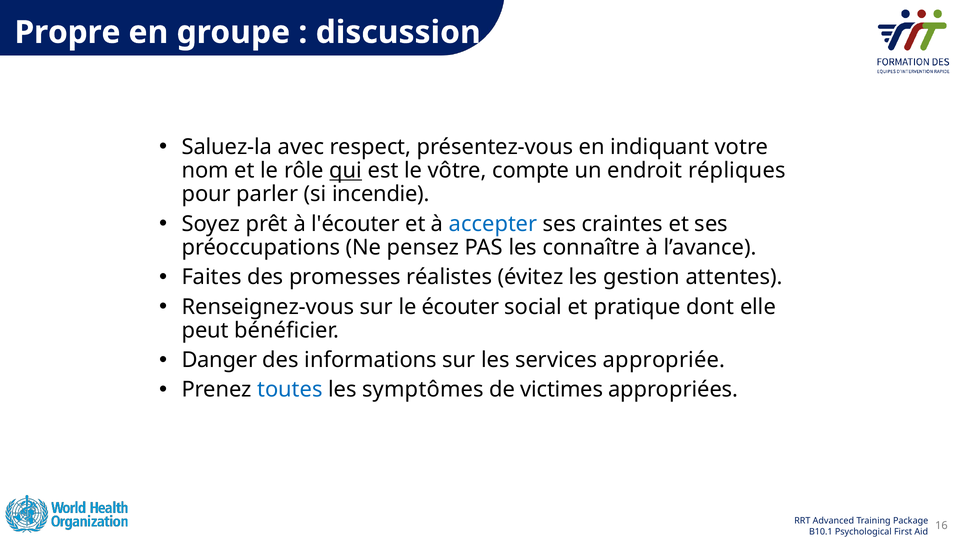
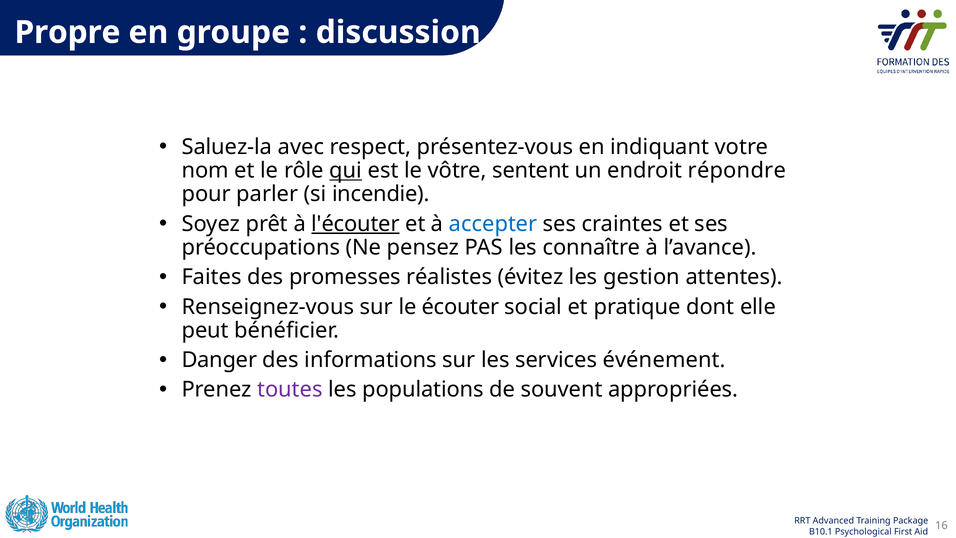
compte: compte -> sentent (531, 170)
répliques: répliques -> répondre (737, 170)
l'écouter underline: none -> present (356, 224)
appropriée: appropriée -> événement (664, 360)
toutes colour: blue -> purple (290, 390)
symptômes: symptômes -> populations (423, 390)
victimes: victimes -> souvent (562, 390)
